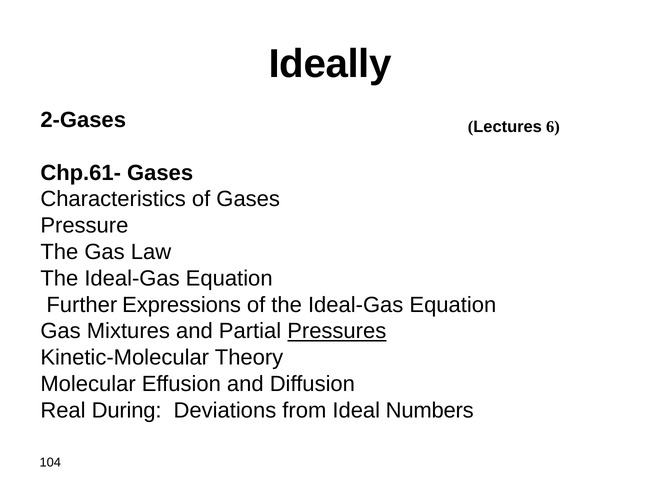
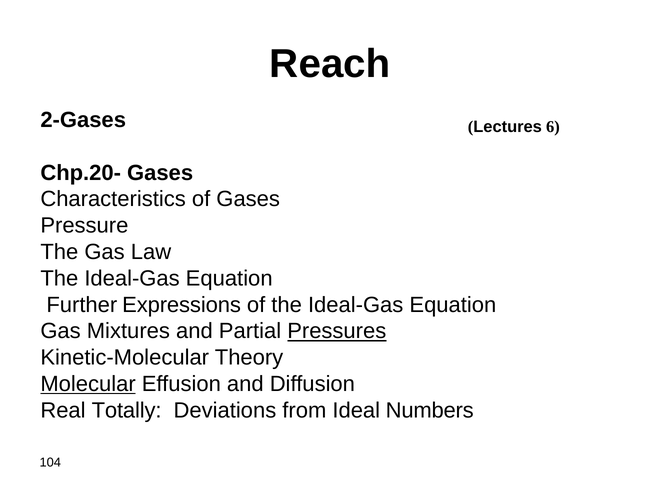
Ideally: Ideally -> Reach (330, 64)
Chp.61-: Chp.61- -> Chp.20- (81, 173)
Molecular underline: none -> present (88, 384)
During: During -> Totally (127, 410)
